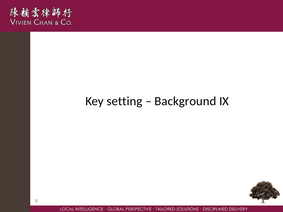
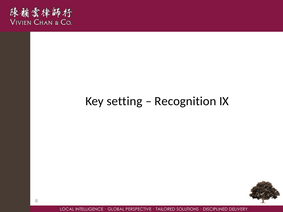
Background: Background -> Recognition (185, 101)
